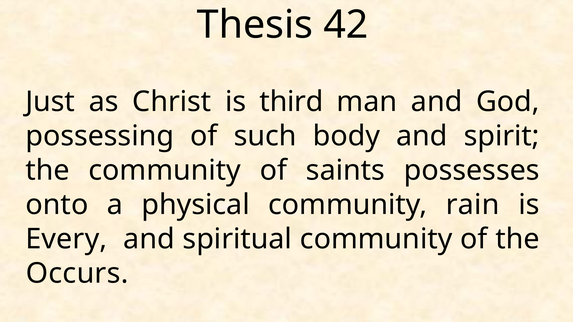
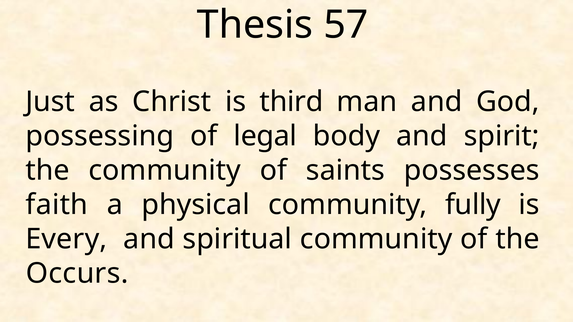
42: 42 -> 57 (346, 25)
such: such -> legal (265, 136)
onto: onto -> faith (57, 205)
rain: rain -> fully (473, 205)
